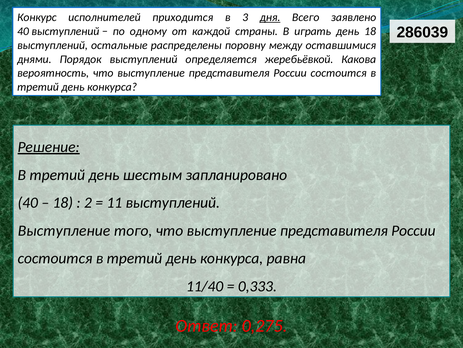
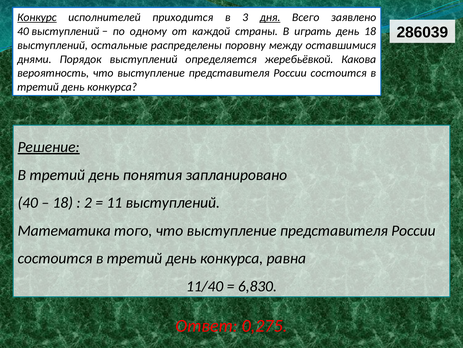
Конкурс underline: none -> present (37, 17)
шестым: шестым -> понятия (152, 175)
Выступление: Выступление -> Математика (64, 230)
0,333: 0,333 -> 6,830 (257, 286)
